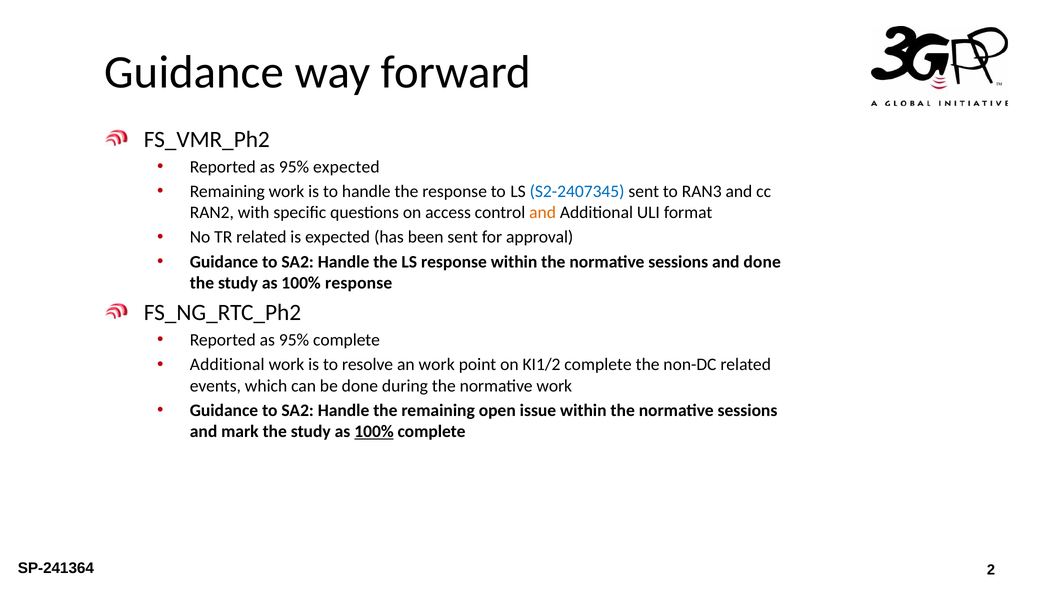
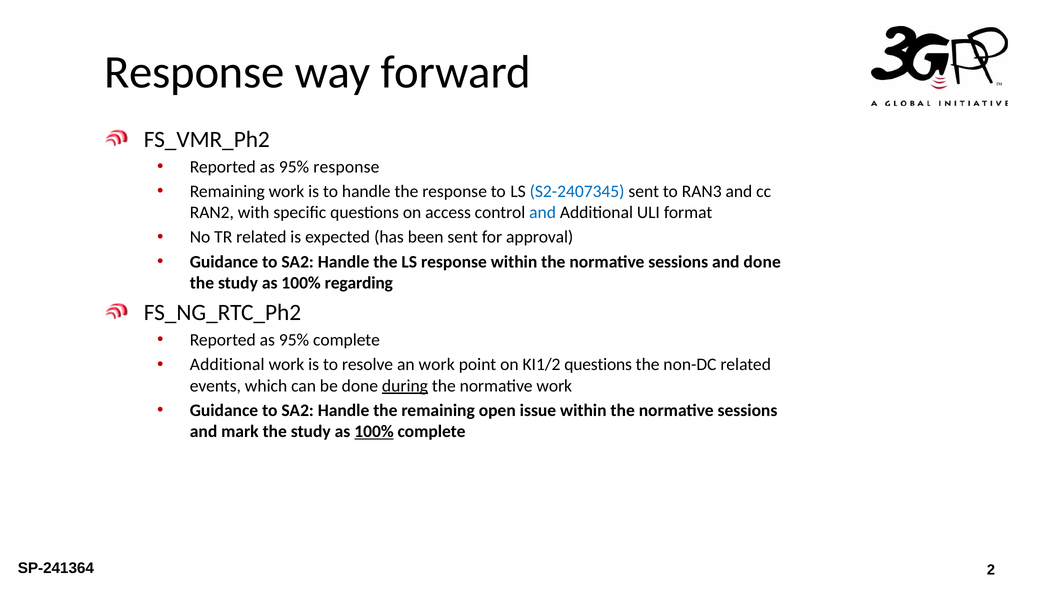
Guidance: Guidance -> Response (194, 72)
95% expected: expected -> response (346, 167)
and colour: orange -> blue (543, 213)
100% response: response -> regarding (359, 283)
KI1/2 complete: complete -> questions (598, 365)
during underline: none -> present (405, 386)
